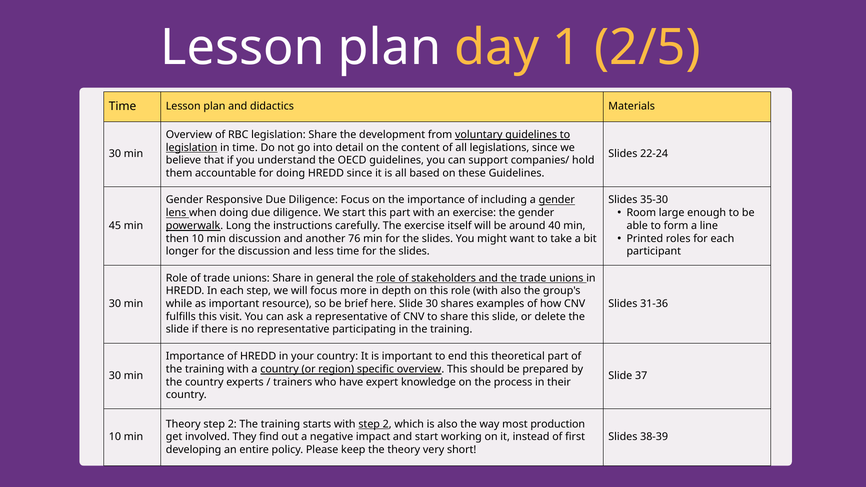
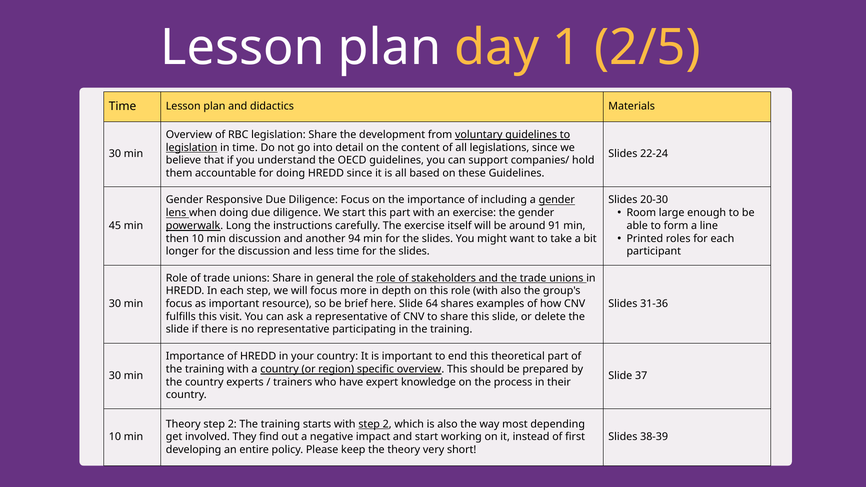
35-30: 35-30 -> 20-30 (654, 200)
40: 40 -> 91 (554, 226)
76: 76 -> 94 (354, 239)
while: while -> focus (179, 304)
Slide 30: 30 -> 64 (432, 304)
production: production -> depending (558, 424)
